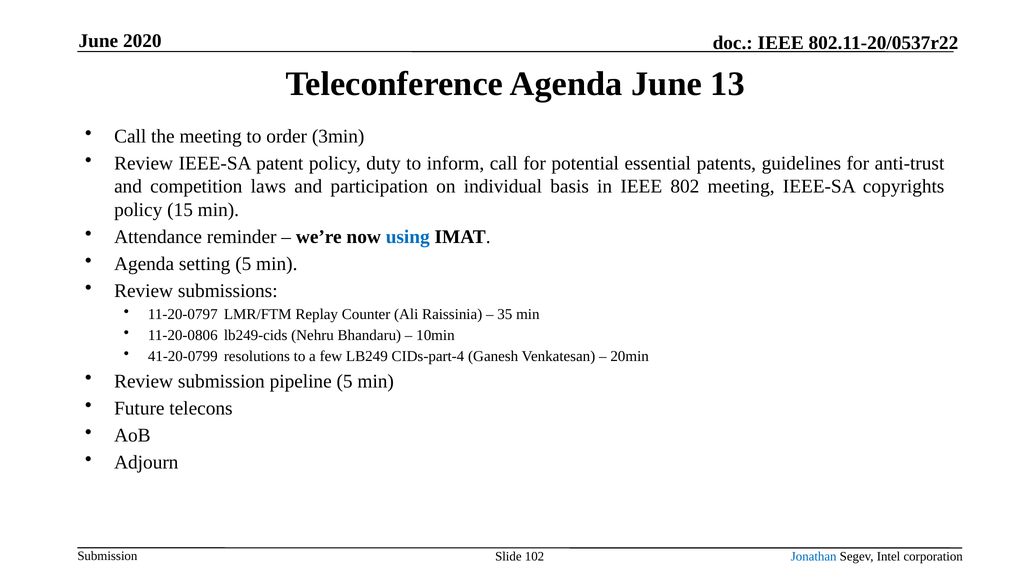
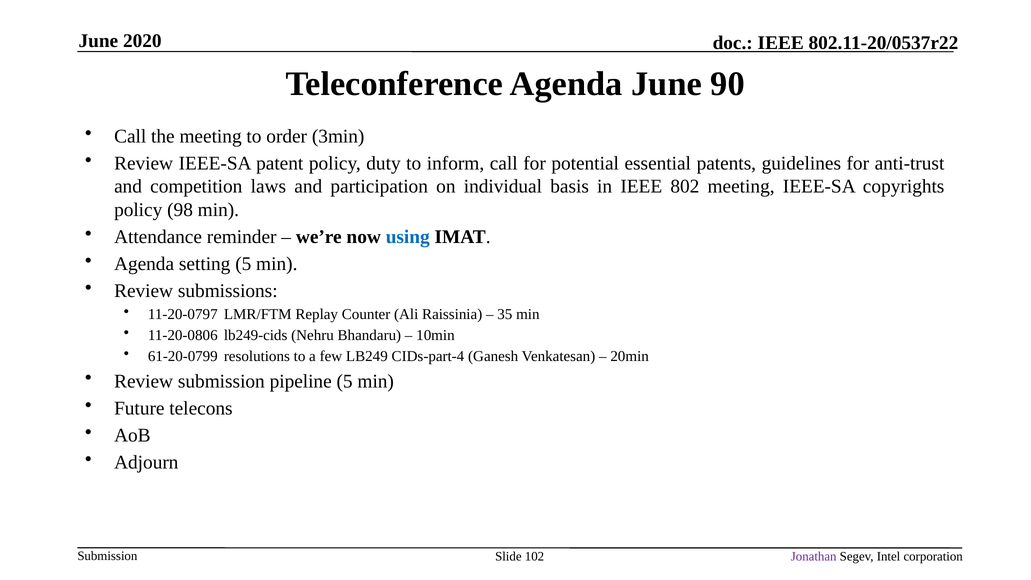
13: 13 -> 90 (728, 84)
15: 15 -> 98 (180, 210)
41-20-0799: 41-20-0799 -> 61-20-0799 (183, 356)
Jonathan colour: blue -> purple (814, 556)
